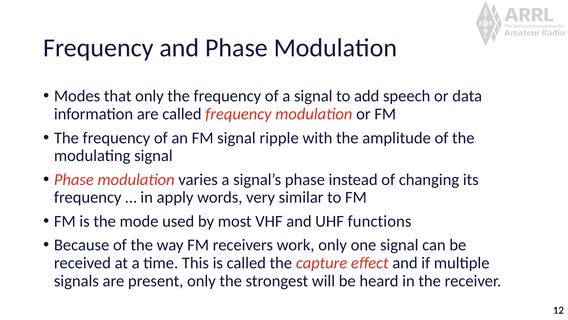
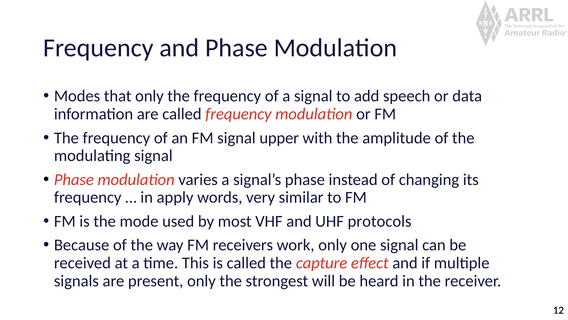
ripple: ripple -> upper (279, 138)
functions: functions -> protocols (380, 221)
